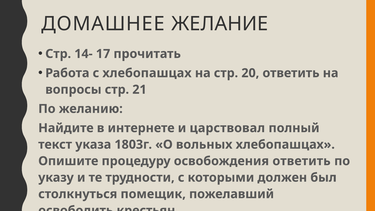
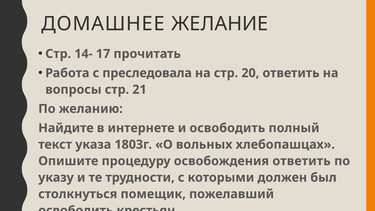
с хлебопашцах: хлебопашцах -> преследовала (147, 73)
и царствовал: царствовал -> освободить (227, 128)
